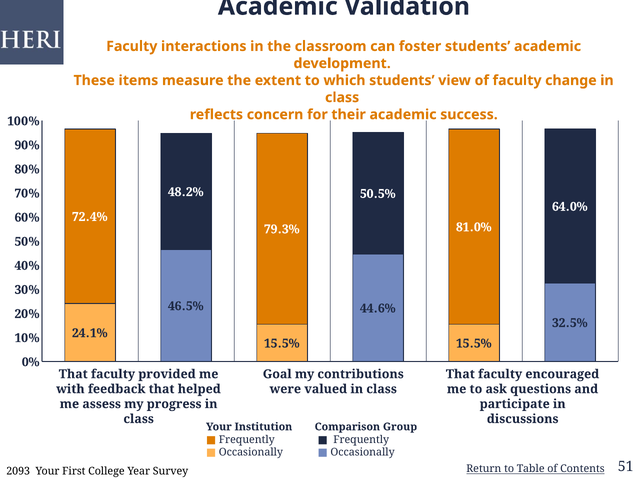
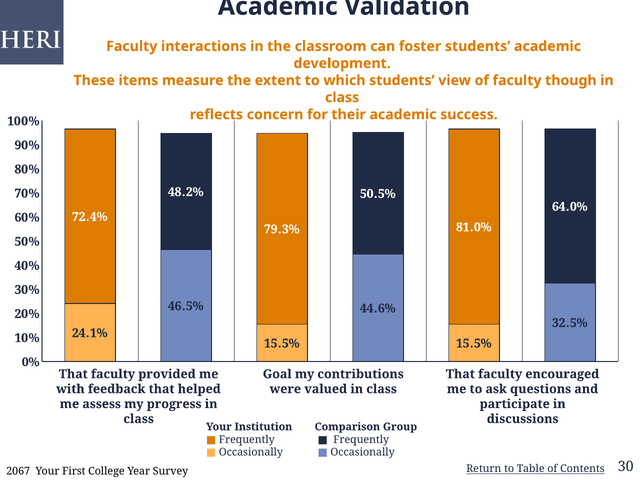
change: change -> though (571, 80)
51: 51 -> 30 (626, 467)
2093: 2093 -> 2067 (18, 471)
